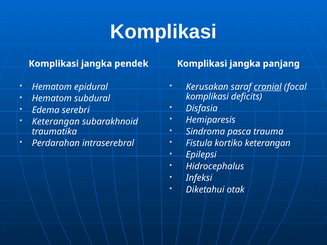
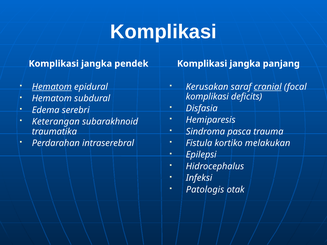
Hematom underline: none -> present (52, 87)
kortiko keterangan: keterangan -> melakukan (268, 143)
Diketahui: Diketahui -> Patologis (205, 190)
